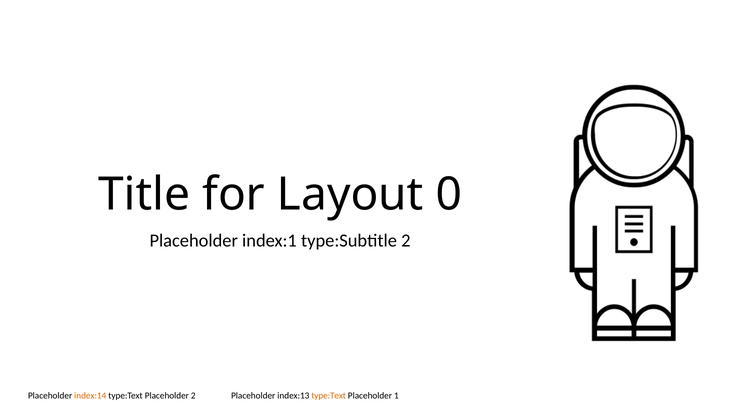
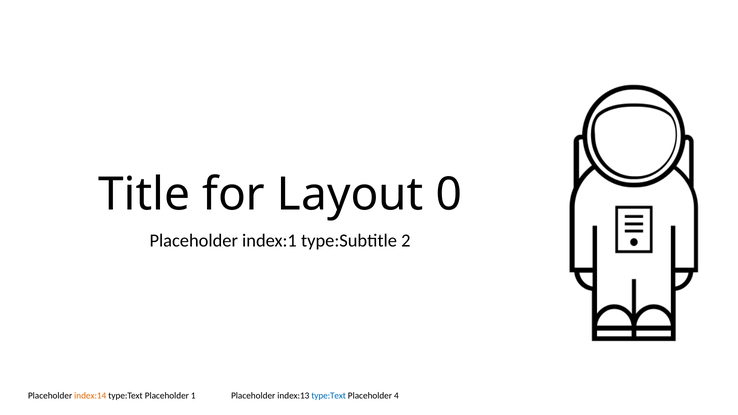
Placeholder 2: 2 -> 1 (193, 396)
type:Text colour: orange -> blue (329, 396)
1: 1 -> 4 (396, 396)
